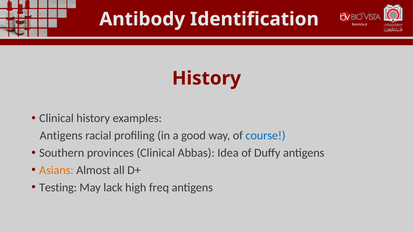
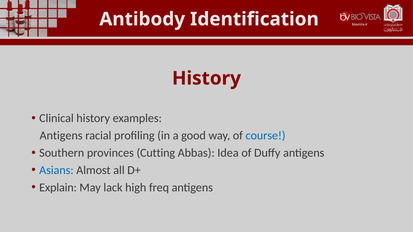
provinces Clinical: Clinical -> Cutting (156, 153)
Asians colour: orange -> blue (56, 170)
Testing: Testing -> Explain (58, 188)
